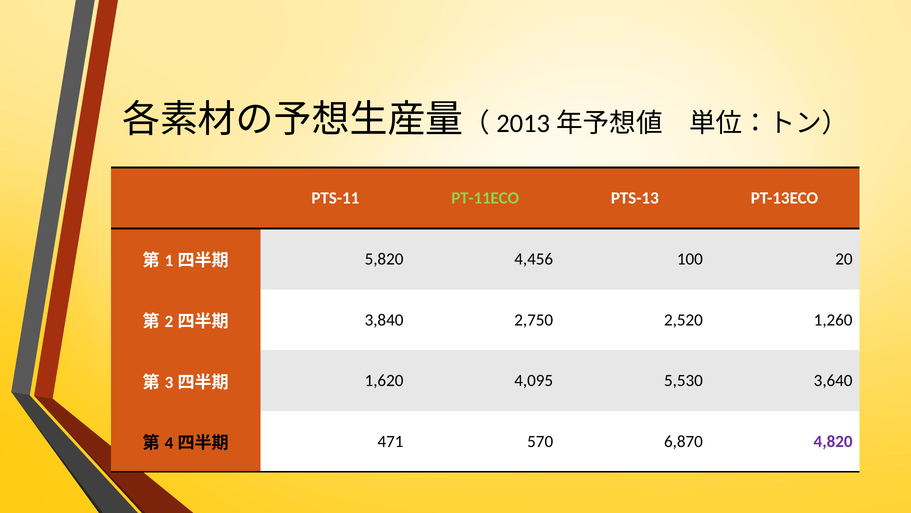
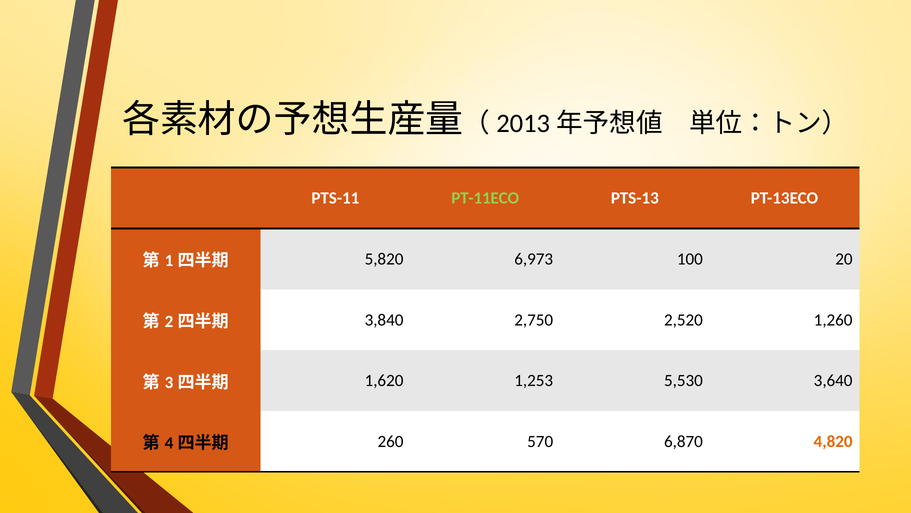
4,456: 4,456 -> 6,973 (534, 259)
4,095: 4,095 -> 1,253 (534, 380)
471: 471 -> 260 (390, 441)
4,820 colour: purple -> orange (833, 441)
